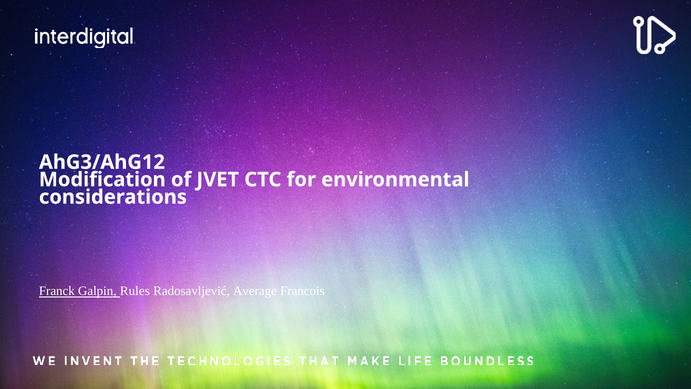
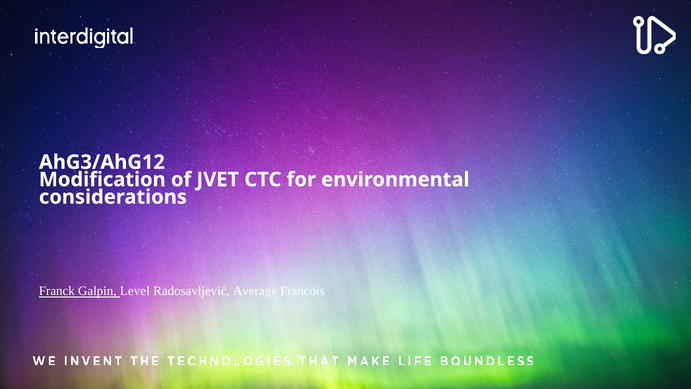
Rules: Rules -> Level (135, 291)
